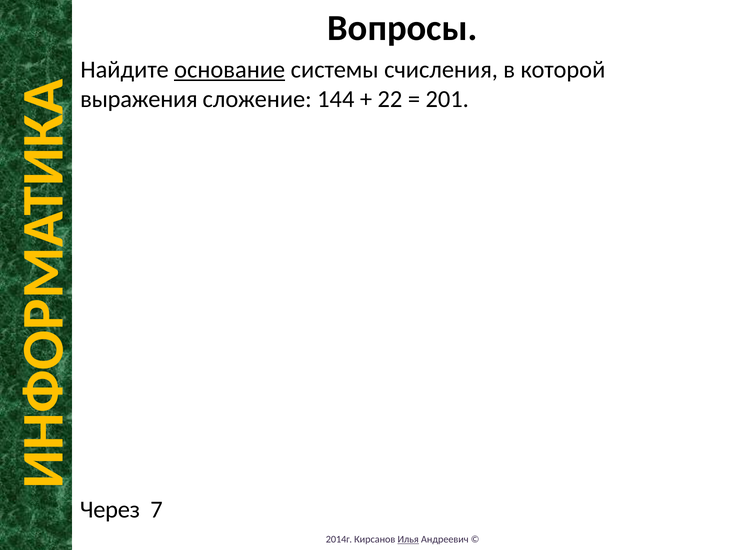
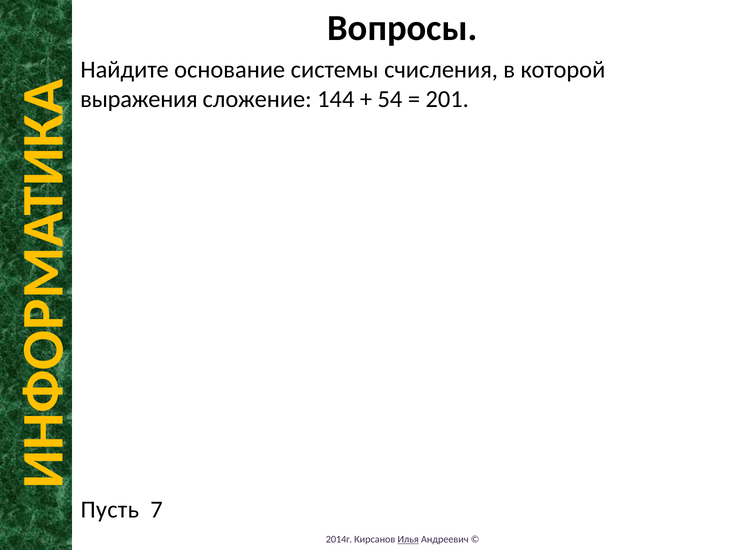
основание underline: present -> none (230, 70)
22: 22 -> 54 (390, 99)
Через: Через -> Пусть (110, 510)
